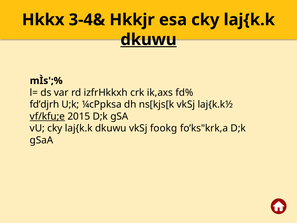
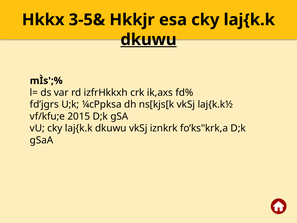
3-4&: 3-4& -> 3-5& (87, 20)
fd’djrh: fd’djrh -> fd’jgrs (44, 104)
vf/kfu;e underline: present -> none (47, 116)
fookg: fookg -> iznkrk (164, 128)
